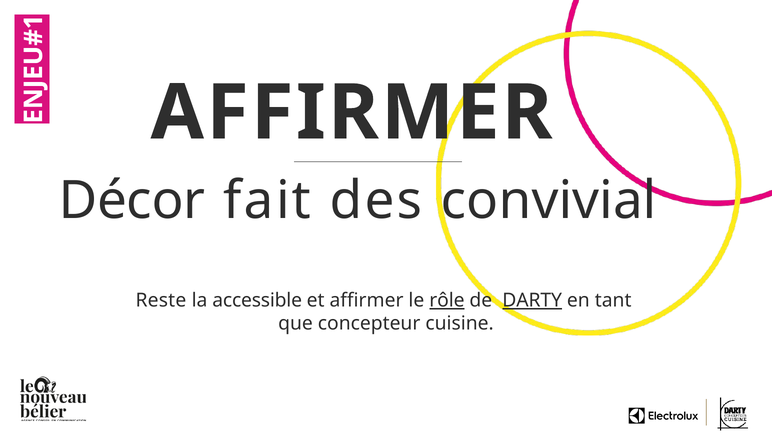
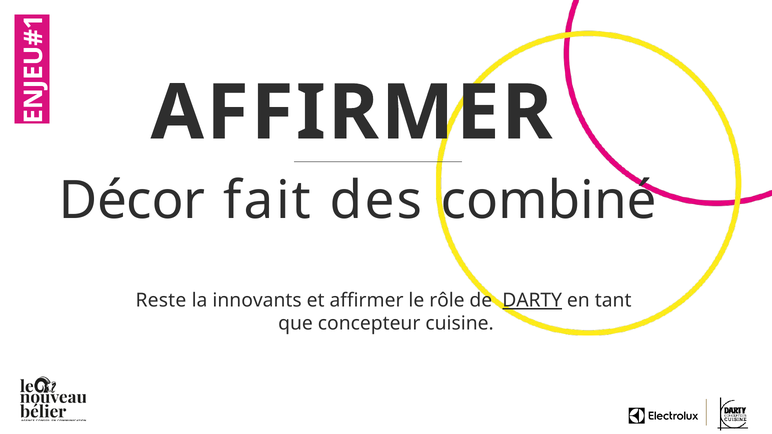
convivial: convivial -> combiné (549, 201)
accessible: accessible -> innovants (257, 301)
rôle underline: present -> none (447, 301)
